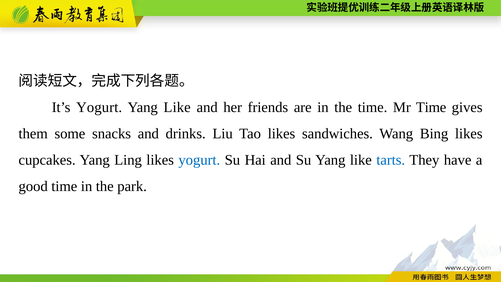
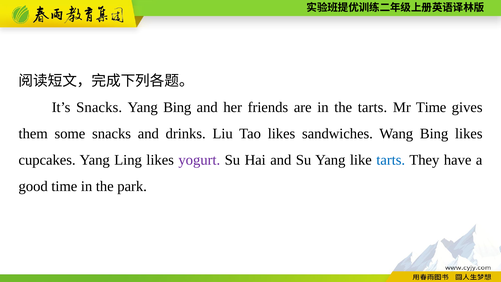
It’s Yogurt: Yogurt -> Snacks (99, 107)
Like: Like -> Bing (177, 107)
the time: time -> tarts (372, 107)
yogurt colour: blue -> purple (199, 160)
